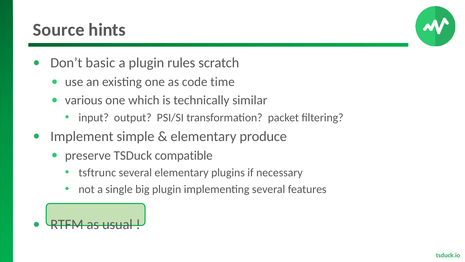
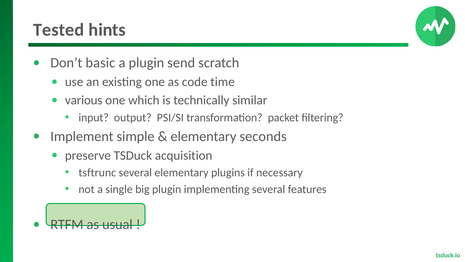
Source: Source -> Tested (59, 30)
rules: rules -> send (181, 63)
produce: produce -> seconds (263, 136)
compatible: compatible -> acquisition (184, 155)
